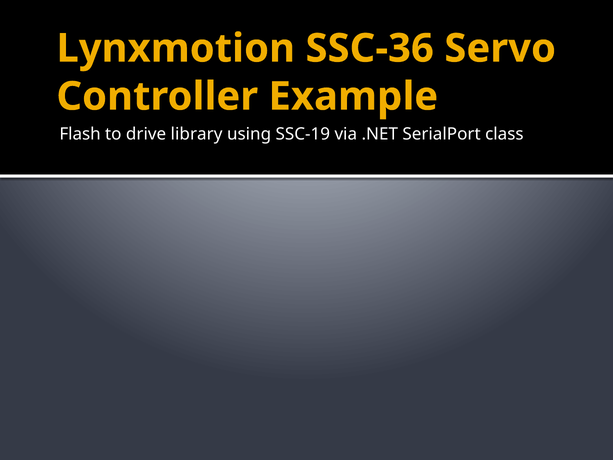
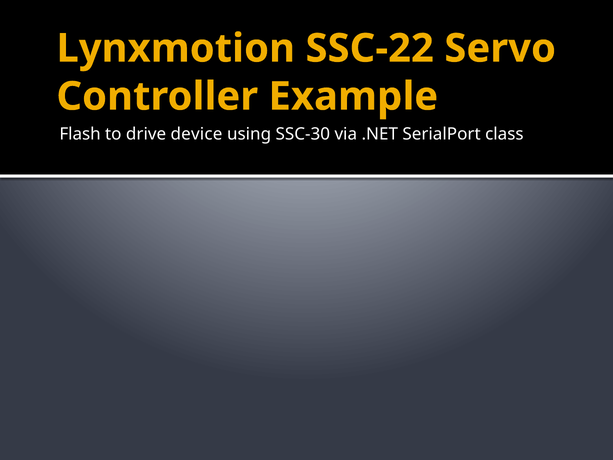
SSC-36: SSC-36 -> SSC-22 (370, 48)
library: library -> device (196, 134)
SSC-19: SSC-19 -> SSC-30 (303, 134)
